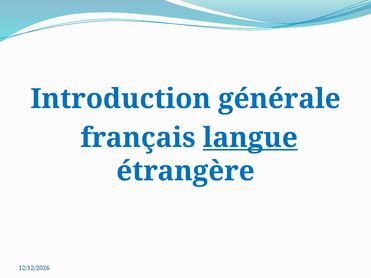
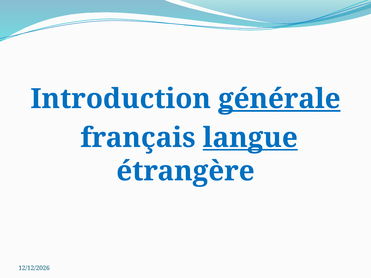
générale underline: none -> present (279, 99)
